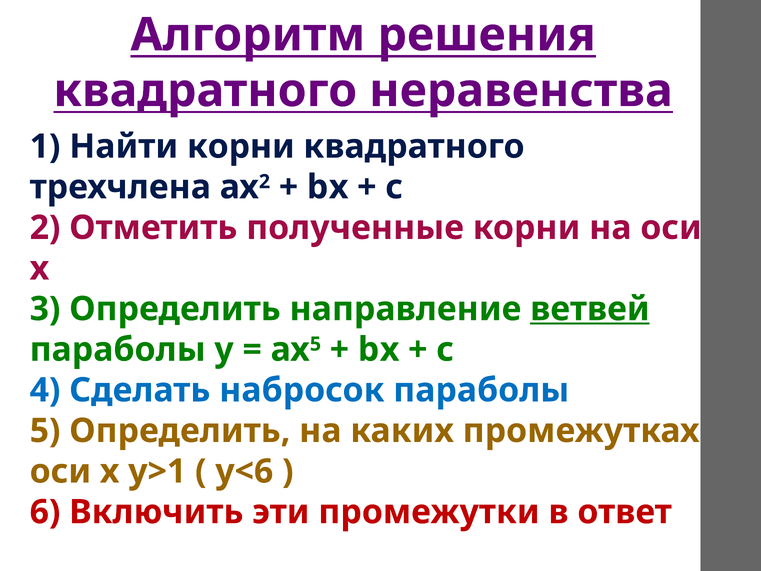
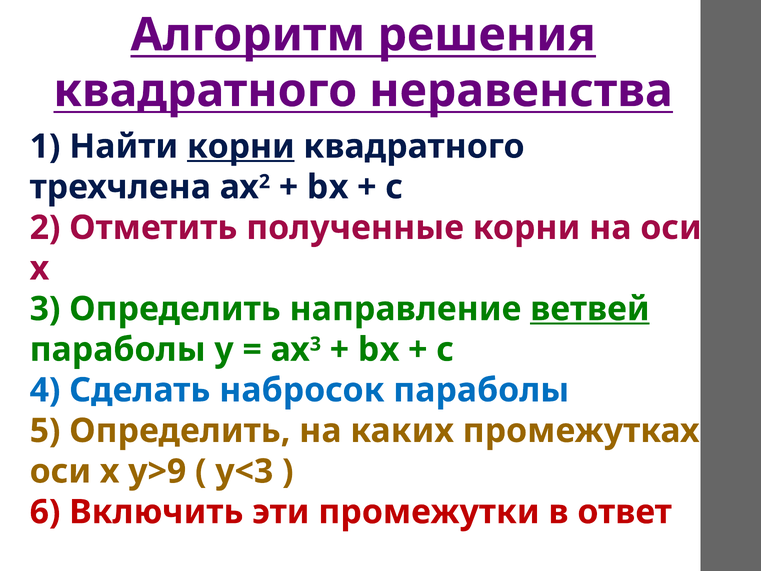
корни underline: none -> present (241, 146)
5: 5 -> 3 (315, 344)
у>1: у>1 -> у>9 (157, 471)
у<6: у<6 -> у<3 (244, 471)
